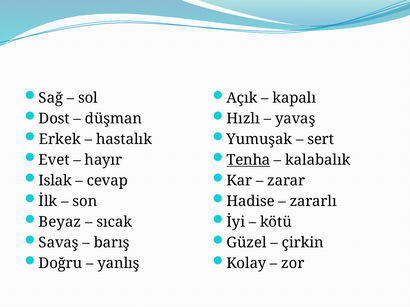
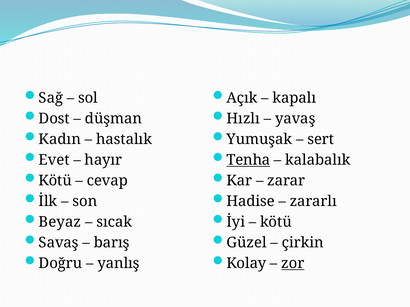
Erkek: Erkek -> Kadın (60, 140)
Islak: Islak -> Kötü (55, 181)
zor underline: none -> present (293, 264)
